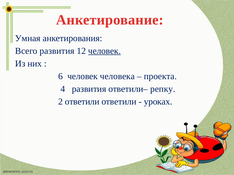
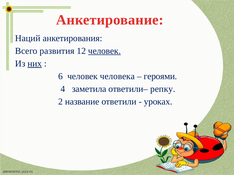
Умная: Умная -> Наций (28, 38)
них underline: none -> present (35, 64)
проекта: проекта -> героями (160, 76)
4 развития: развития -> заметила (89, 89)
2 ответили: ответили -> название (82, 102)
